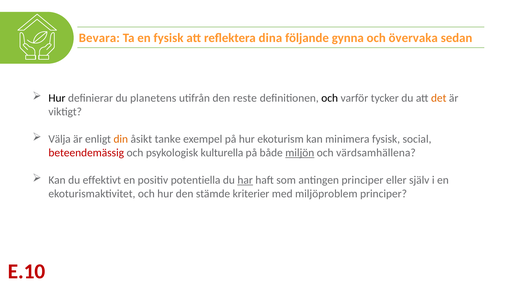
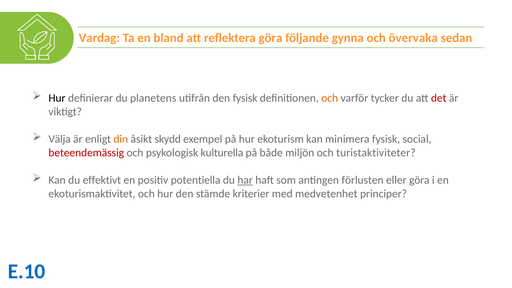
Bevara: Bevara -> Vardag (99, 38)
en fysisk: fysisk -> bland (169, 38)
reflektera dina: dina -> göra (270, 38)
den reste: reste -> fysisk (245, 98)
och colour: black -> orange (330, 98)
det colour: orange -> red (439, 98)
tanke: tanke -> skydd (168, 139)
miljön underline: present -> none (300, 153)
värdsamhällena: värdsamhällena -> turistaktiviteter (376, 153)
antingen principer: principer -> förlusten (363, 180)
eller själv: själv -> göra (419, 180)
miljöproblem: miljöproblem -> medvetenhet (326, 194)
E.10 colour: red -> blue (27, 271)
